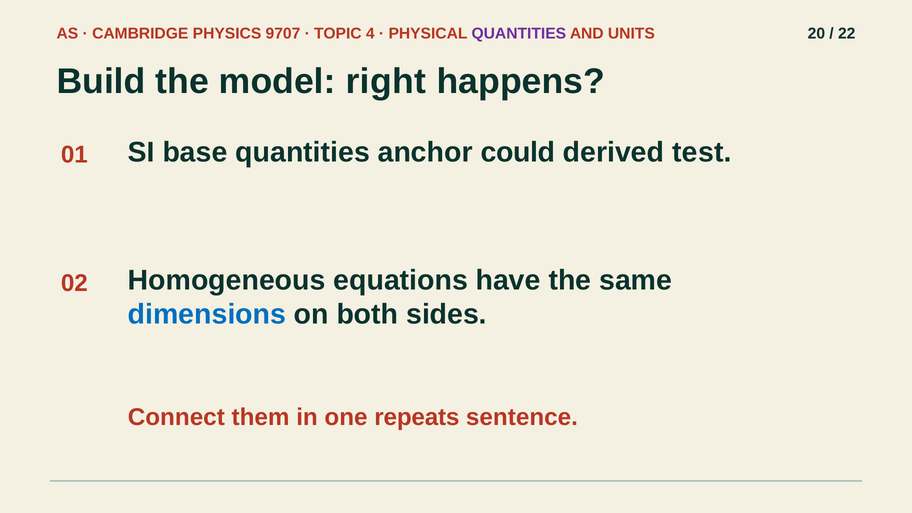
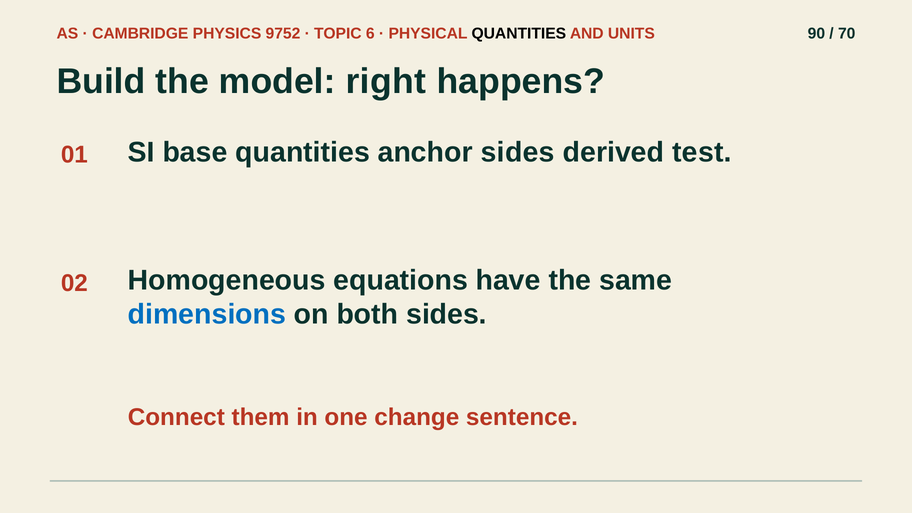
9707: 9707 -> 9752 (283, 34)
4: 4 -> 6 (370, 34)
QUANTITIES colour: purple -> black (519, 34)
20: 20 -> 90 (816, 34)
22: 22 -> 70 (847, 34)
anchor could: could -> sides (518, 152)
repeats: repeats -> change (417, 417)
